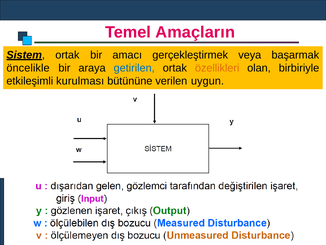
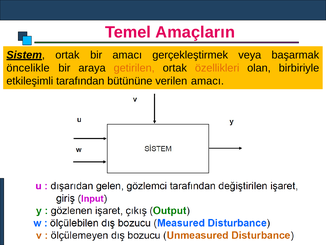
getirilen colour: blue -> orange (134, 68)
kurulması: kurulması -> tarafından (80, 81)
verilen uygun: uygun -> amacı (207, 81)
